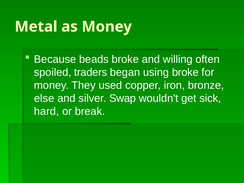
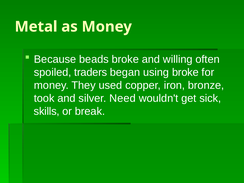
else: else -> took (44, 98)
Swap: Swap -> Need (123, 98)
hard: hard -> skills (47, 111)
